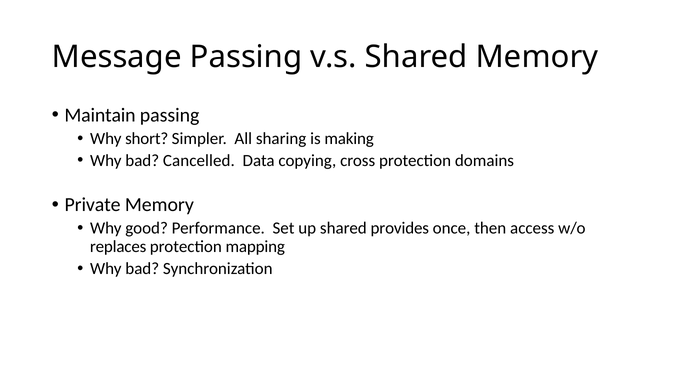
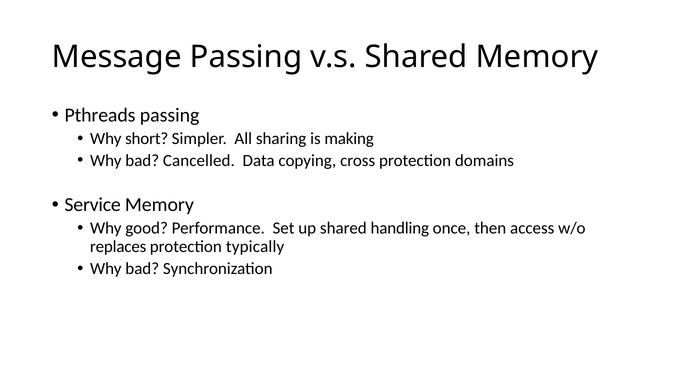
Maintain: Maintain -> Pthreads (100, 115)
Private: Private -> Service (93, 205)
provides: provides -> handling (400, 228)
mapping: mapping -> typically (255, 246)
